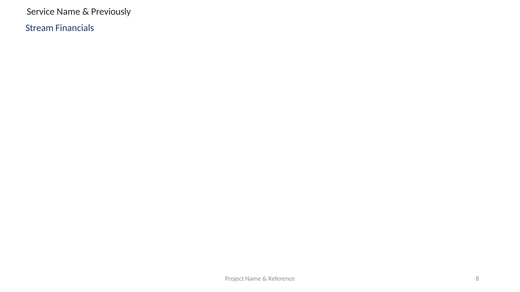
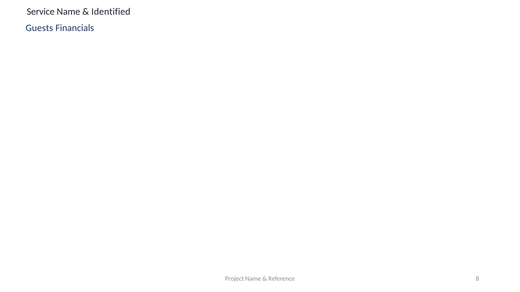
Previously: Previously -> Identified (111, 12)
Stream: Stream -> Guests (39, 28)
